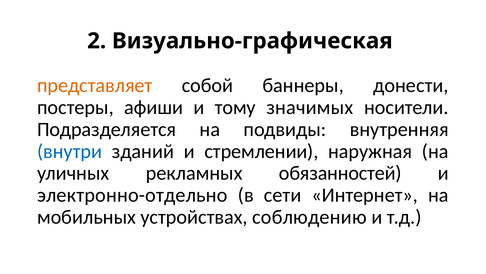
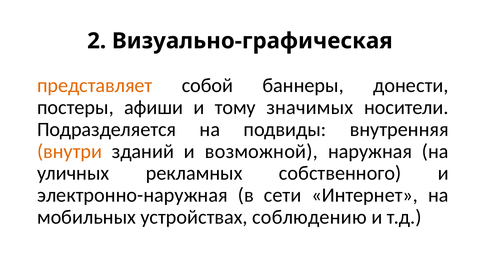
внутри colour: blue -> orange (70, 151)
стремлении: стремлении -> возможной (261, 151)
обязанностей: обязанностей -> собственного (340, 173)
элeктрoннo-отдельно: элeктрoннo-отдельно -> элeктрoннo-наружная (132, 195)
